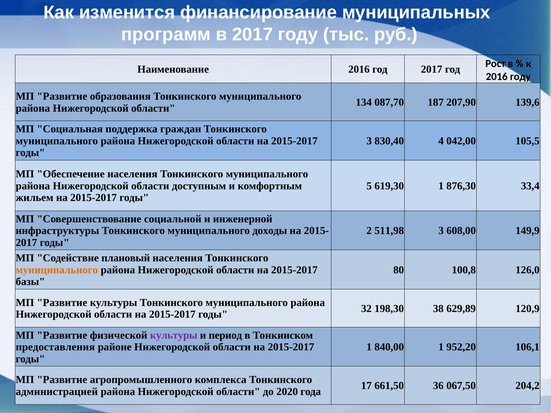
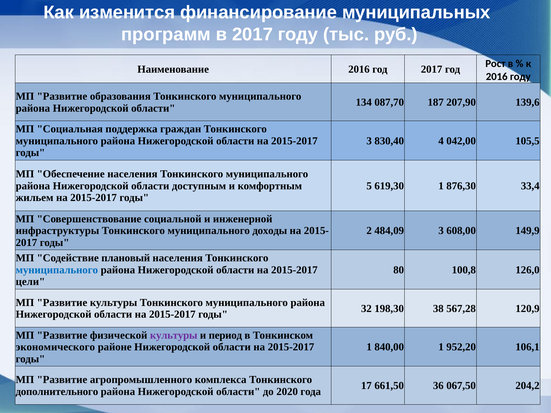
511,98: 511,98 -> 484,09 (389, 231)
муниципального colour: orange -> blue (57, 270)
базы: базы -> цели (30, 282)
629,89: 629,89 -> 567,28 (461, 309)
предоставления: предоставления -> экономического (55, 347)
администрацией: администрацией -> дополнительного (57, 392)
